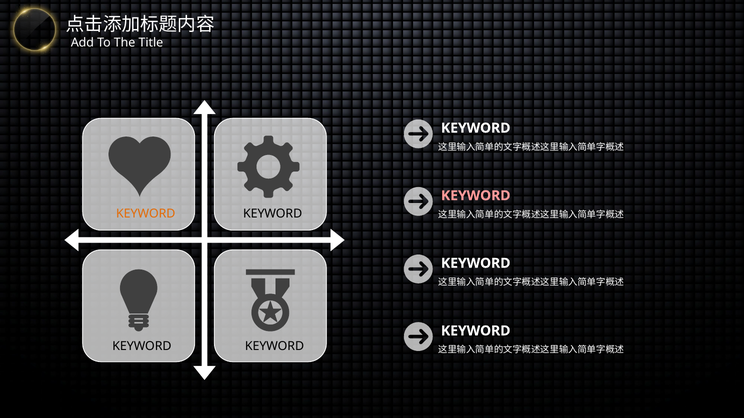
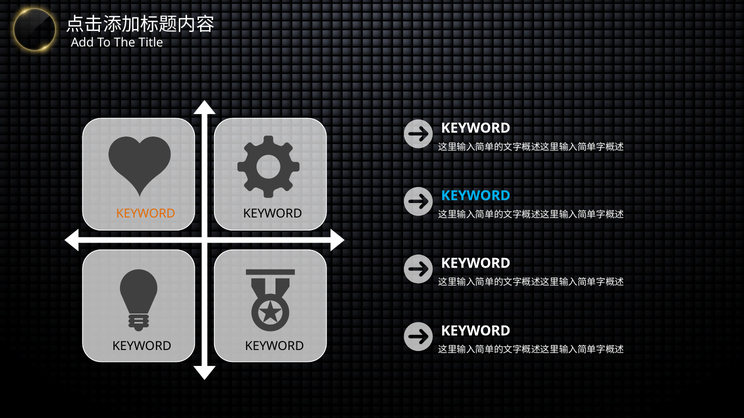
KEYWORD colour: pink -> light blue (476, 196)
